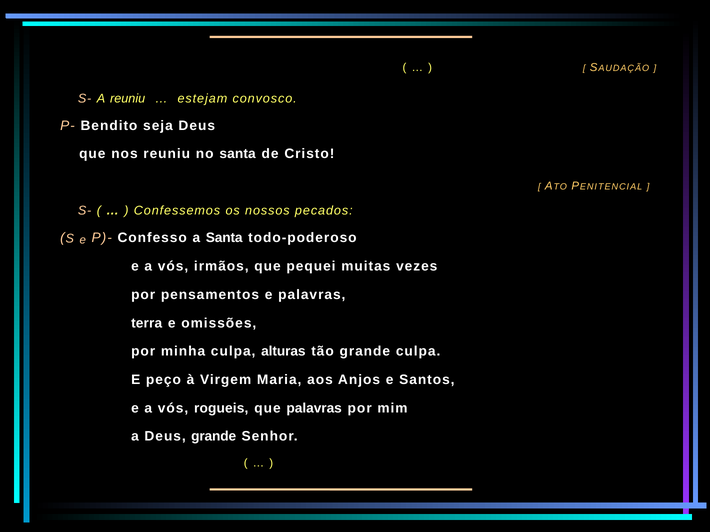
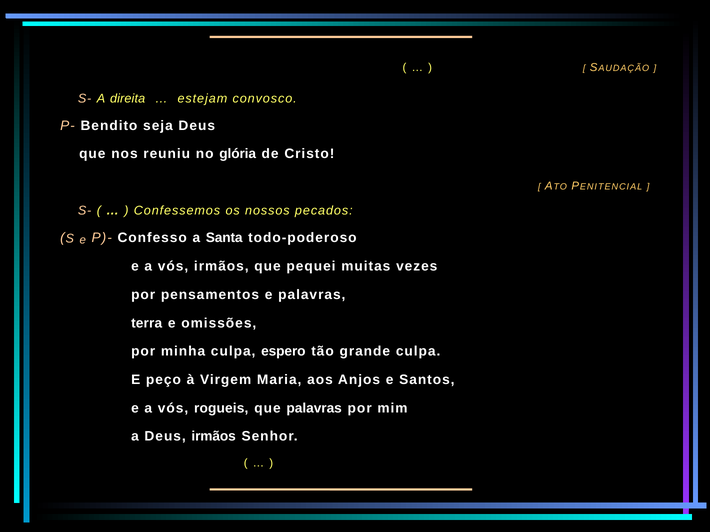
A reuniu: reuniu -> direita (128, 99)
no santa: santa -> glória (238, 154)
alturas: alturas -> espero (283, 352)
Deus grande: grande -> irmãos (214, 437)
